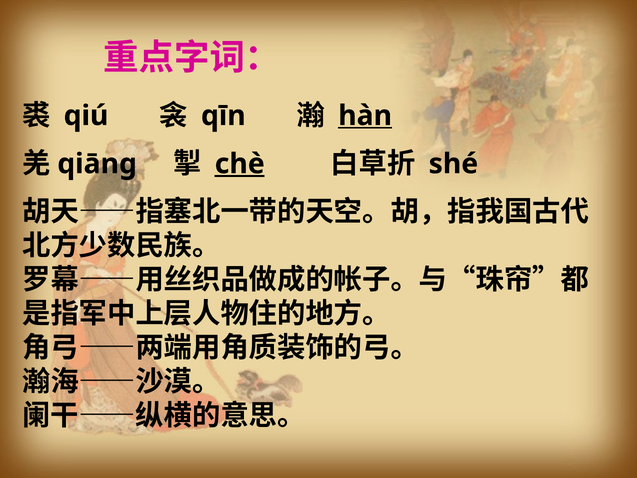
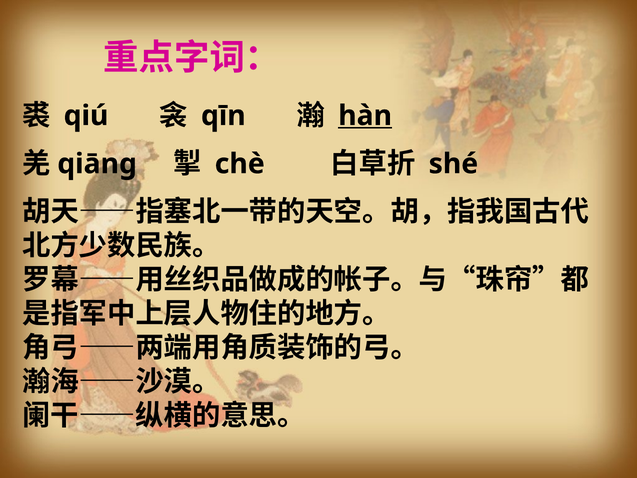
chè underline: present -> none (240, 164)
